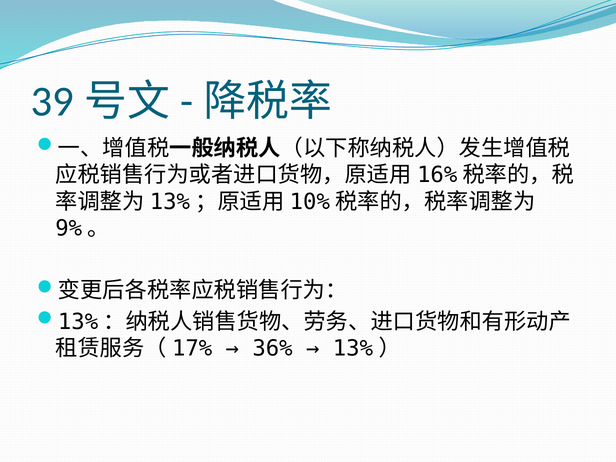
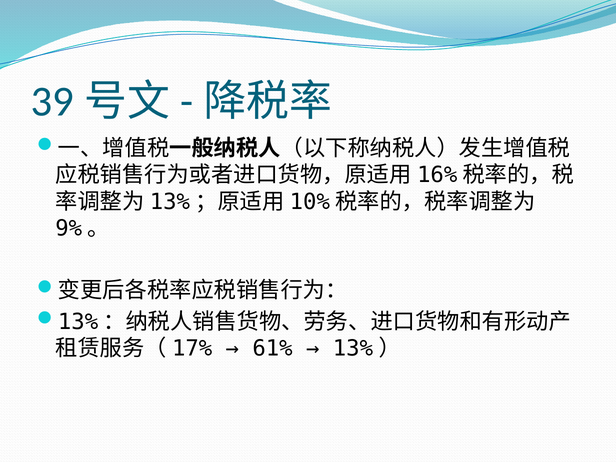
36%: 36% -> 61% (273, 348)
